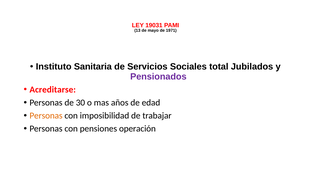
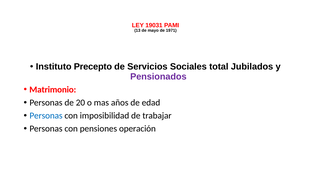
Sanitaria: Sanitaria -> Precepto (93, 67)
Acreditarse: Acreditarse -> Matrimonio (53, 90)
30: 30 -> 20 (80, 103)
Personas colour: orange -> blue (46, 116)
